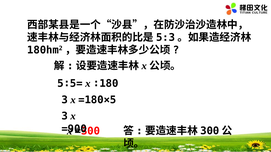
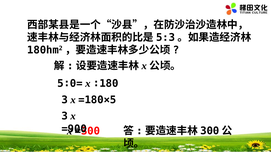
5∶5=: 5∶5= -> 5∶0= (70, 84)
